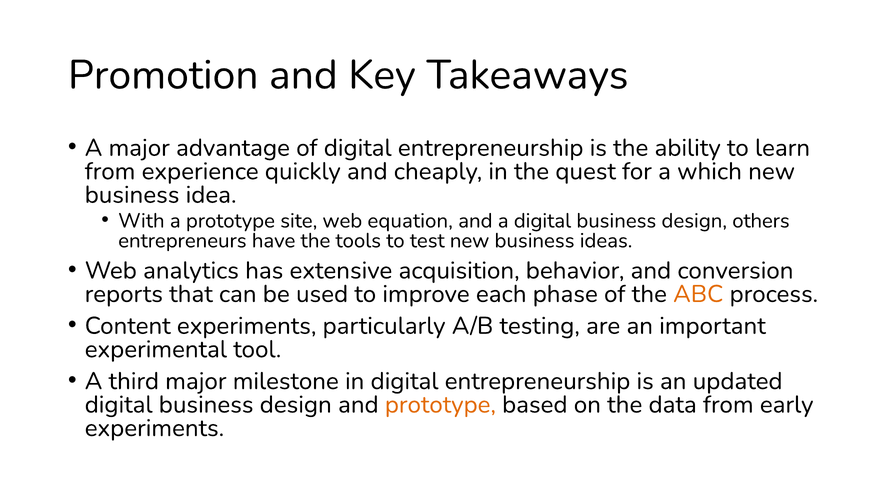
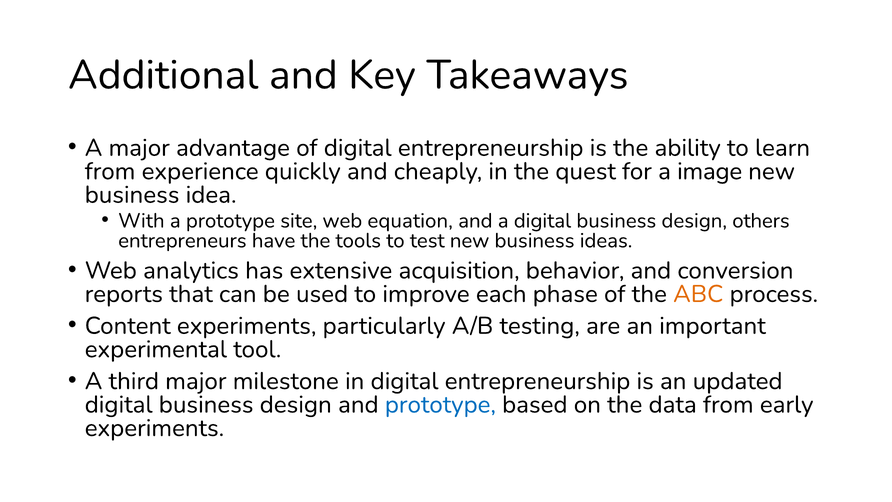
Promotion: Promotion -> Additional (163, 75)
which: which -> image (710, 171)
prototype colour: orange -> blue (440, 404)
